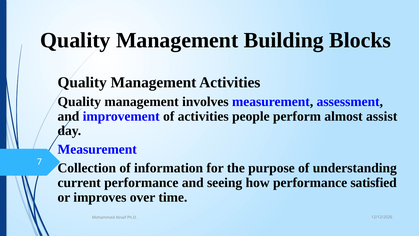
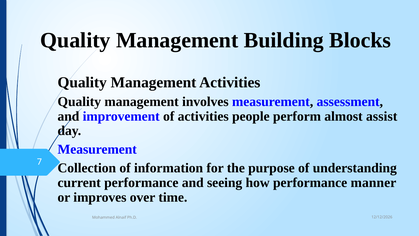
satisfied: satisfied -> manner (373, 182)
